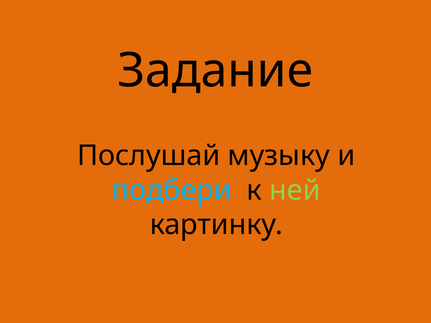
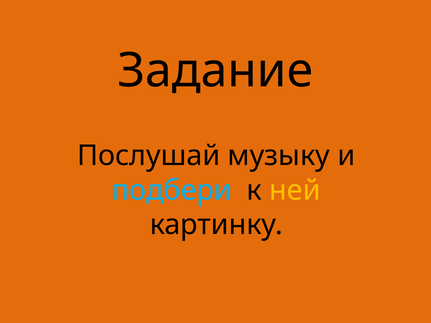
ней colour: light green -> yellow (295, 190)
